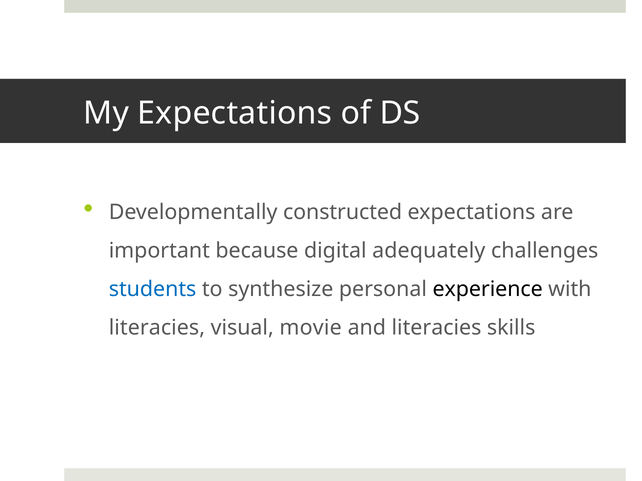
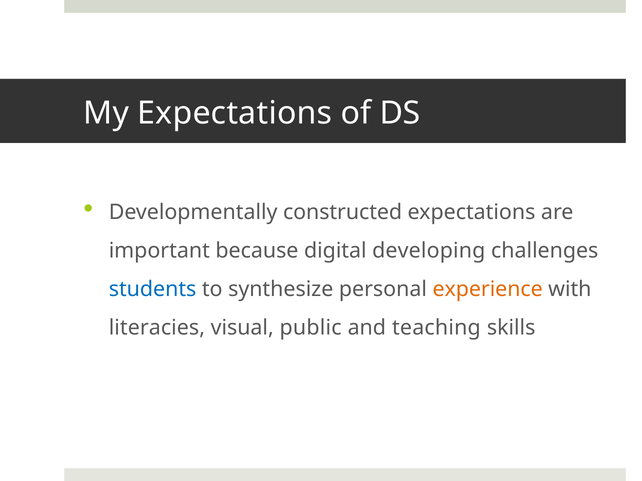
adequately: adequately -> developing (429, 251)
experience colour: black -> orange (488, 290)
movie: movie -> public (311, 328)
and literacies: literacies -> teaching (436, 328)
